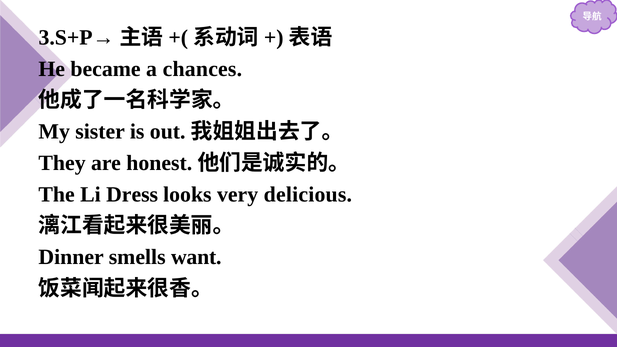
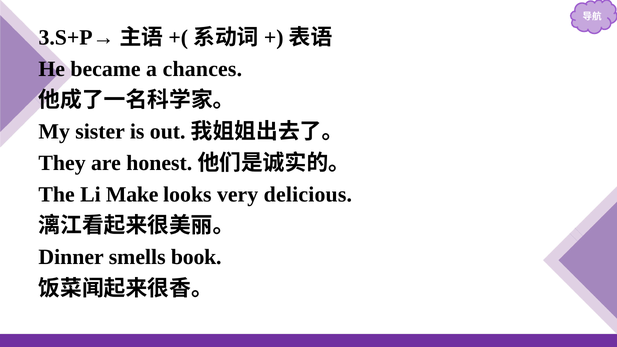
Dress: Dress -> Make (132, 194)
want: want -> book (196, 257)
